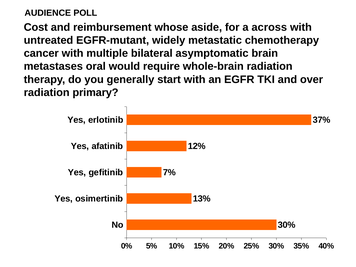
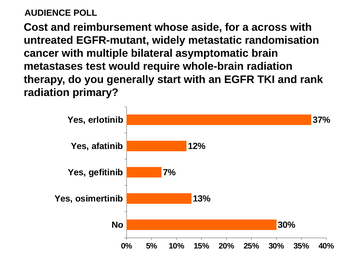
chemotherapy: chemotherapy -> randomisation (282, 40)
oral: oral -> test (96, 66)
over: over -> rank (312, 79)
